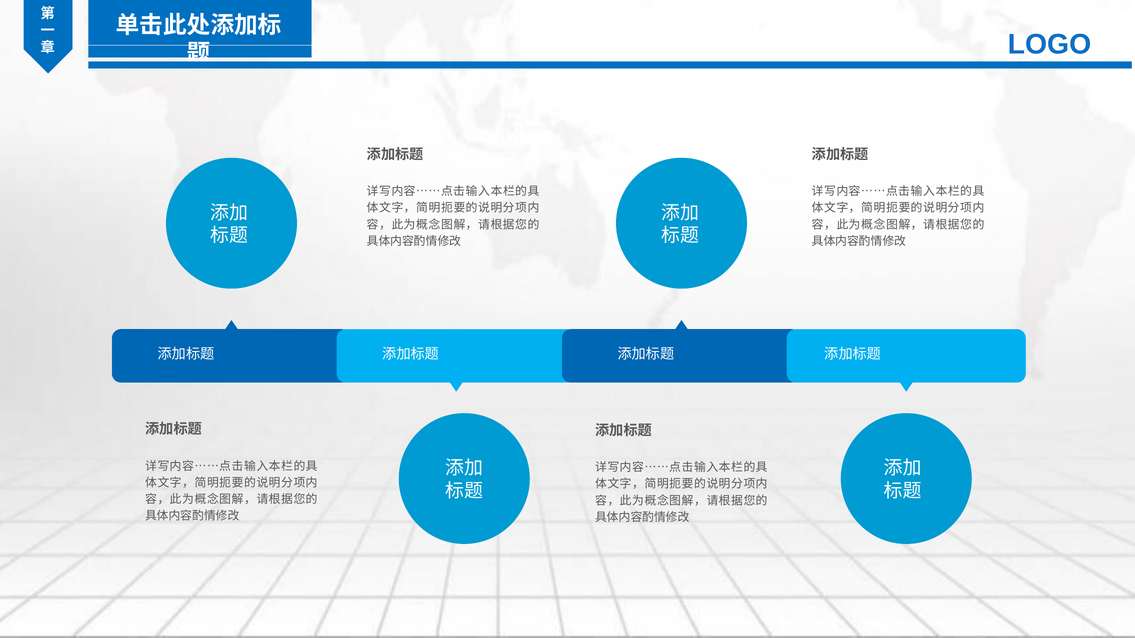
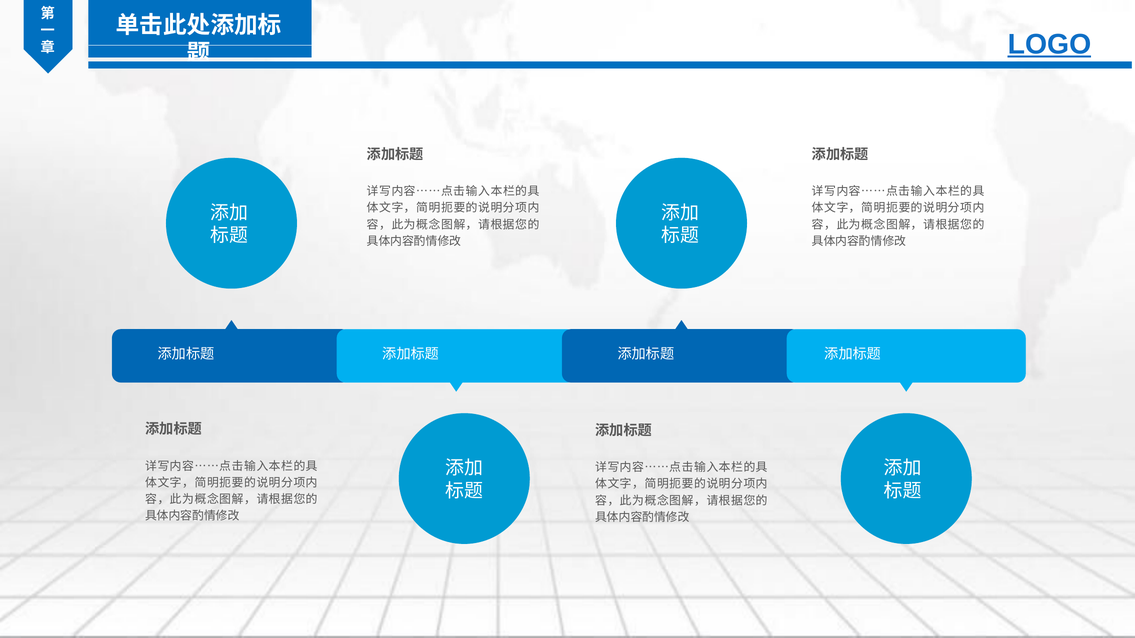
LOGO underline: none -> present (1049, 44)
